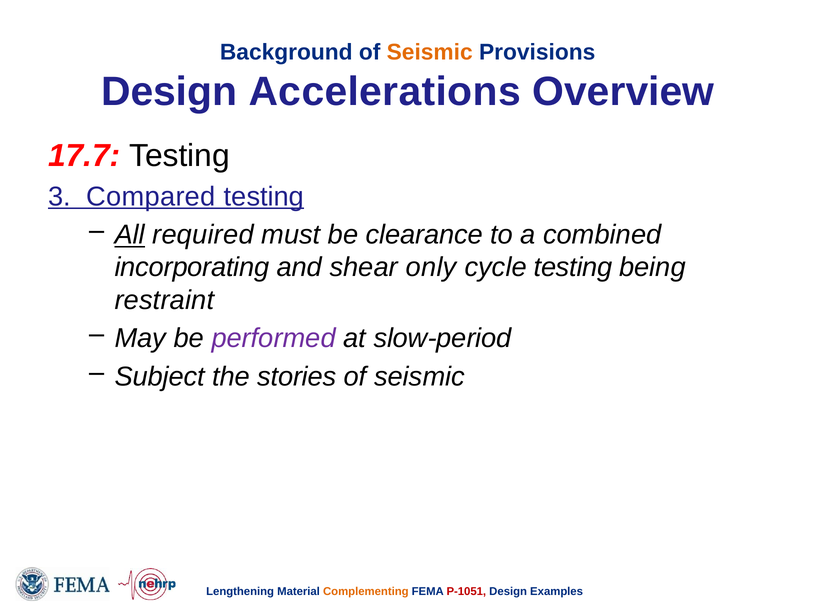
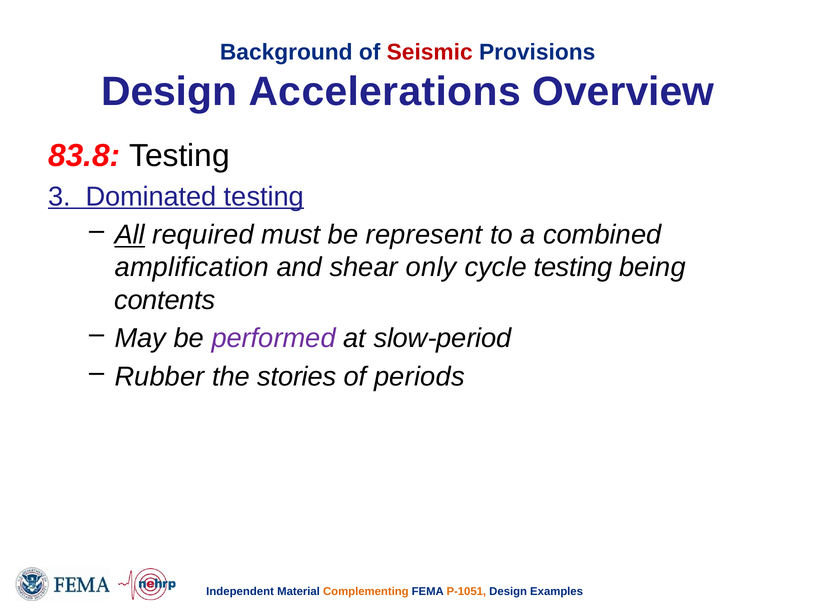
Seismic colour: orange -> red (430, 52)
17.7: 17.7 -> 83.8 (84, 156)
Compared: Compared -> Dominated (151, 196)
clearance: clearance -> represent (424, 234)
incorporating: incorporating -> amplification (192, 267)
restraint: restraint -> contents (165, 300)
Subject: Subject -> Rubber (159, 376)
seismic: seismic -> periods (419, 376)
Lengthening: Lengthening -> Independent (240, 591)
P-1051 colour: red -> orange (466, 591)
